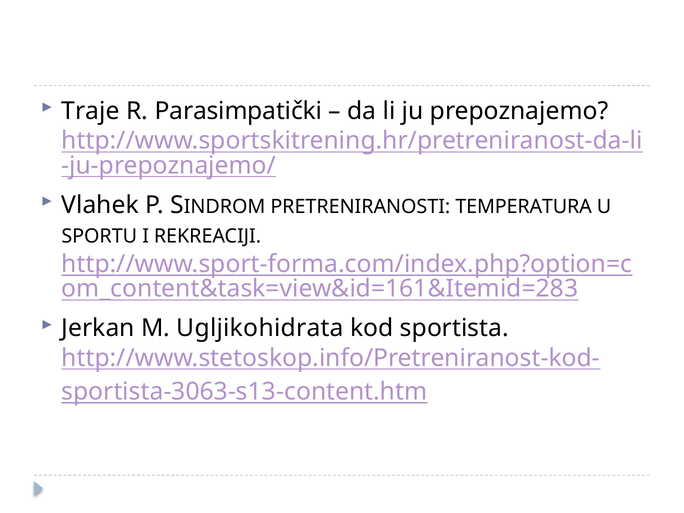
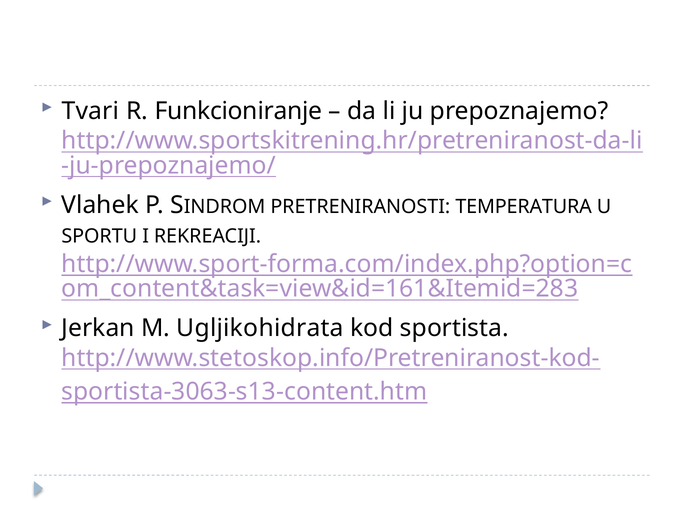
Traje: Traje -> Tvari (90, 111)
Parasimpatički: Parasimpatički -> Funkcioniranje (238, 111)
